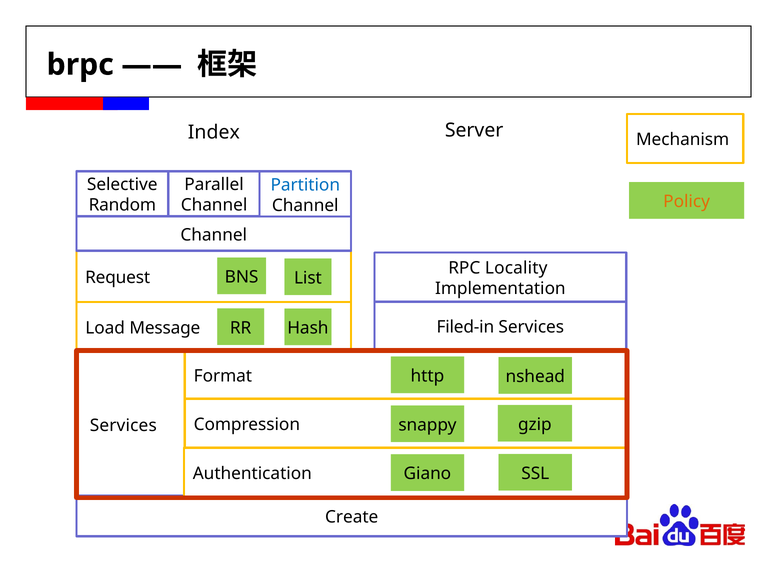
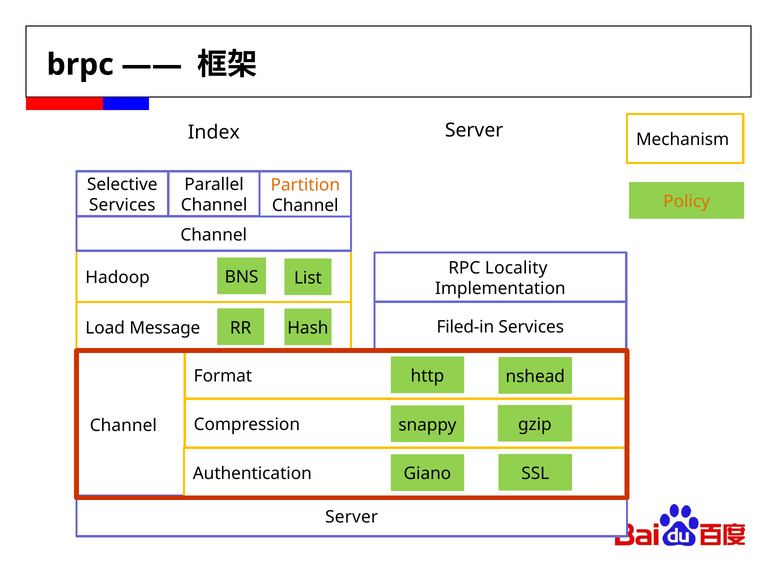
Partition colour: blue -> orange (305, 185)
Random: Random -> Services (122, 205)
Request: Request -> Hadoop (118, 278)
Services: Services -> Channel (123, 425)
Create: Create -> Server (352, 517)
